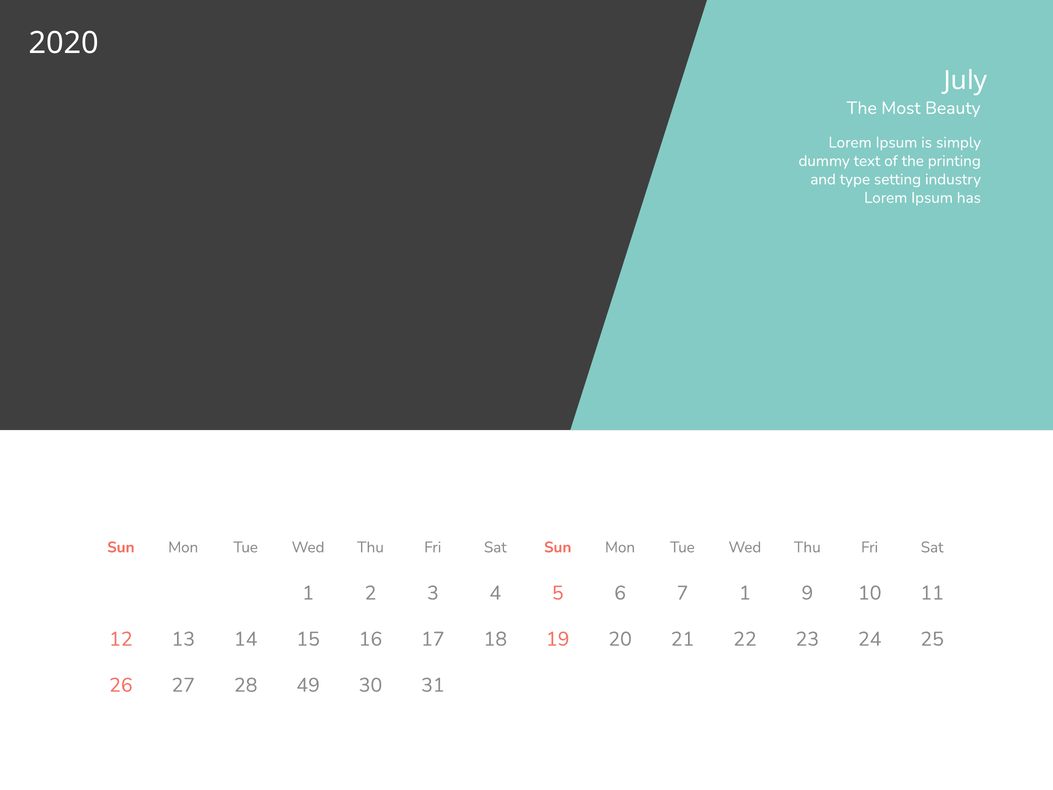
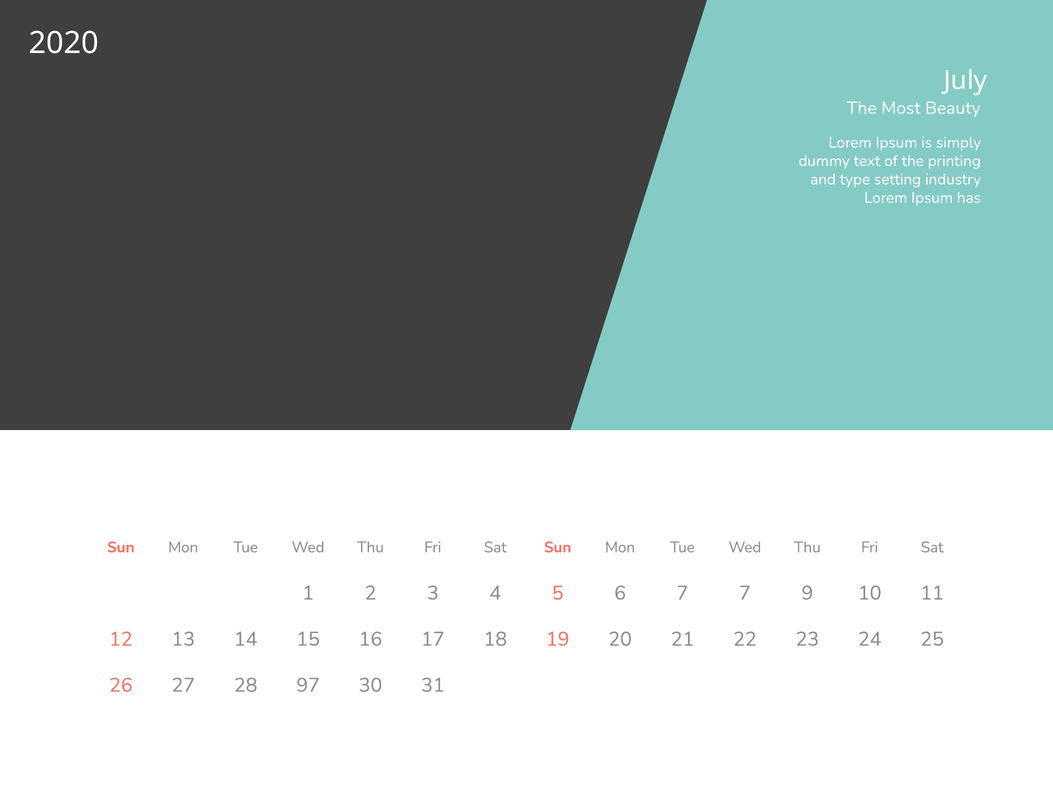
7 1: 1 -> 7 (745, 593)
49: 49 -> 97 (308, 685)
